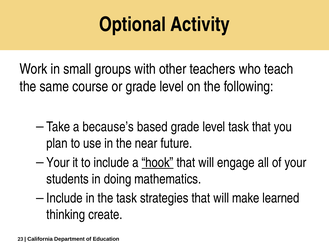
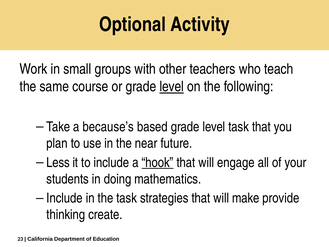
level underline: none -> present (172, 87)
Your: Your -> Less (58, 162)
learned: learned -> provide (281, 198)
